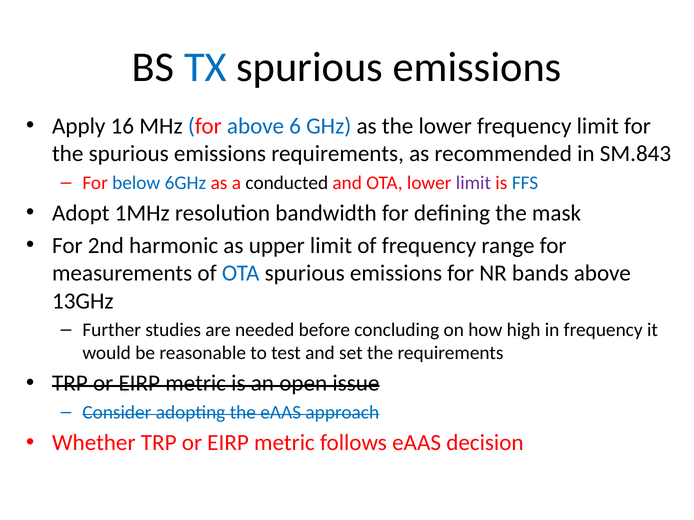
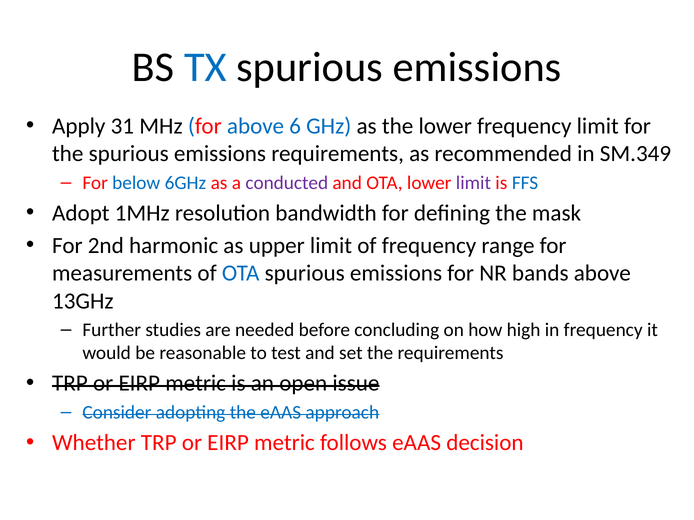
16: 16 -> 31 (122, 126)
SM.843: SM.843 -> SM.349 (635, 154)
conducted colour: black -> purple (287, 183)
